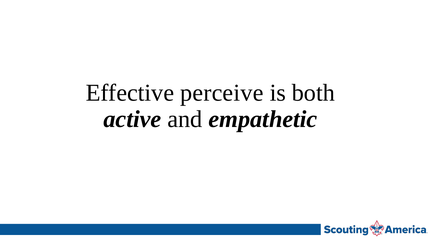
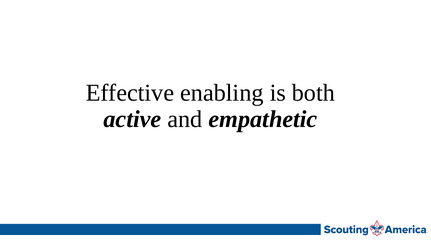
perceive: perceive -> enabling (222, 93)
